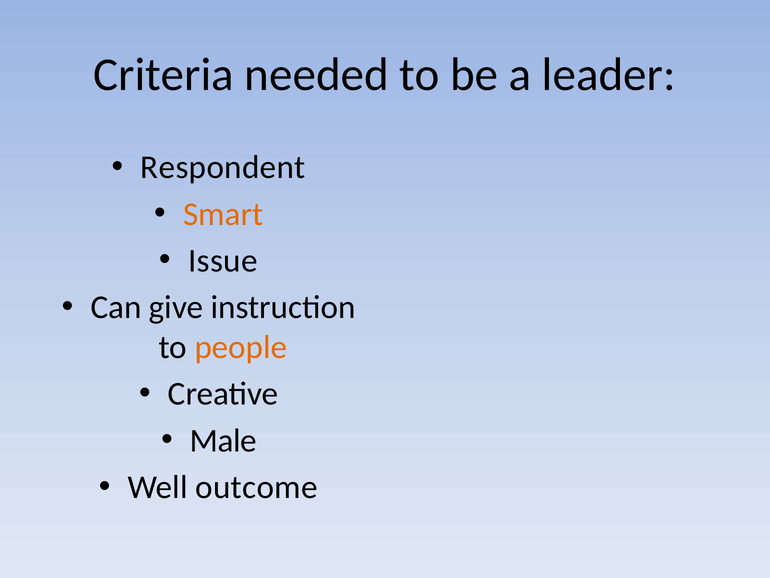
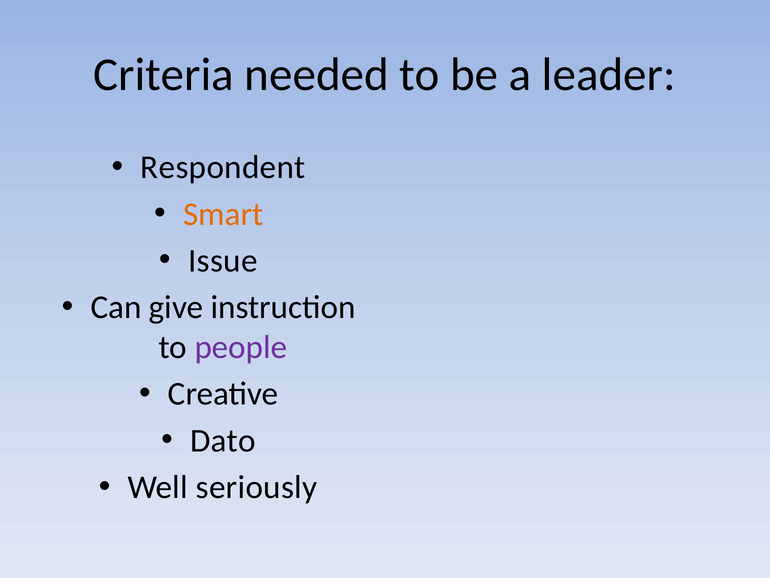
people colour: orange -> purple (241, 347)
Male: Male -> Dato (223, 440)
outcome: outcome -> seriously (257, 487)
